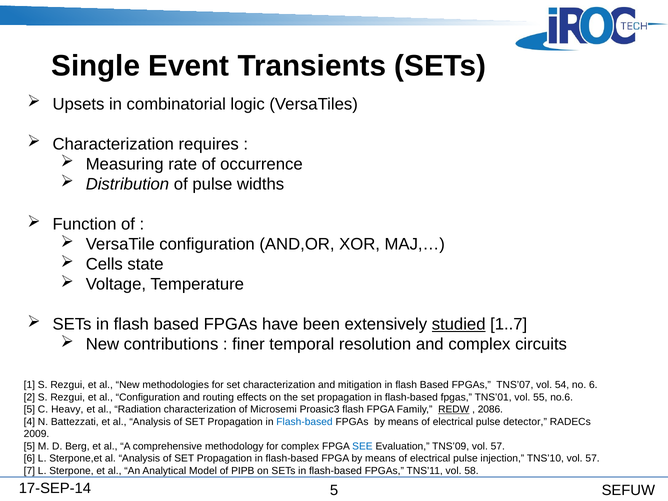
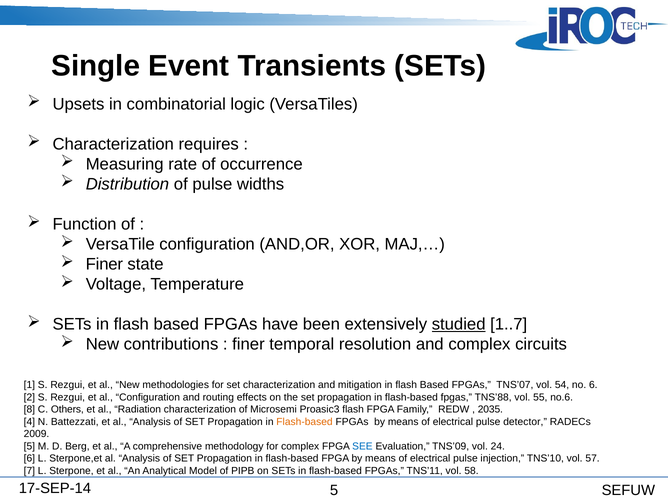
Cells: Cells -> Finer (104, 264)
TNS’01: TNS’01 -> TNS’88 (493, 397)
5: 5 -> 8 (29, 410)
Heavy: Heavy -> Others (67, 410)
REDW underline: present -> none (454, 410)
2086: 2086 -> 2035 (490, 410)
Flash-based colour: blue -> orange (305, 422)
TNS’09 vol 57: 57 -> 24 (498, 446)
